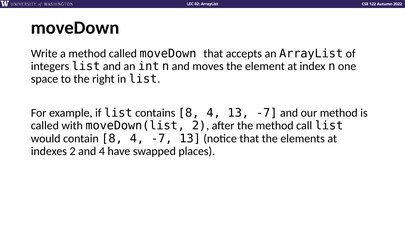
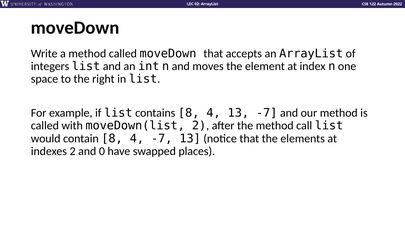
and 4: 4 -> 0 (102, 151)
